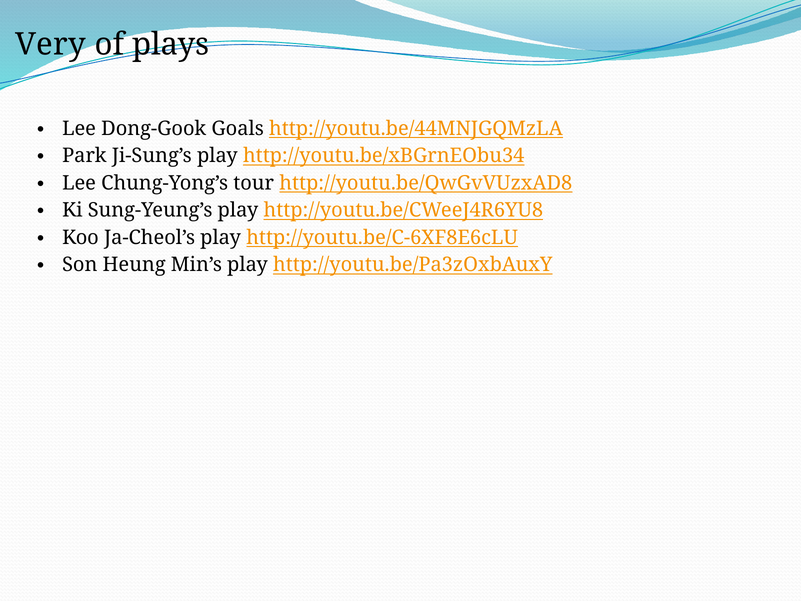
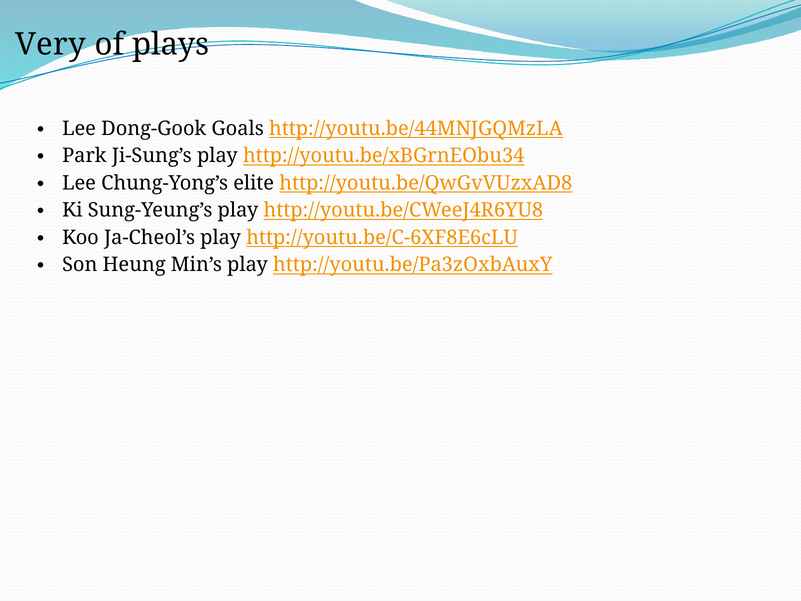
tour: tour -> elite (254, 183)
